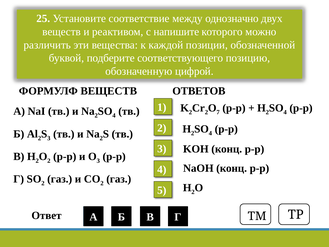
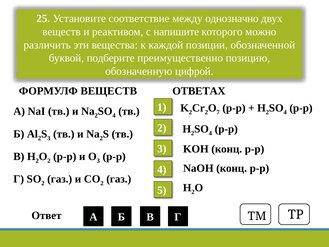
соответствующего: соответствующего -> преимущественно (180, 58)
ОТВЕТОВ: ОТВЕТОВ -> ОТВЕТАХ (199, 91)
